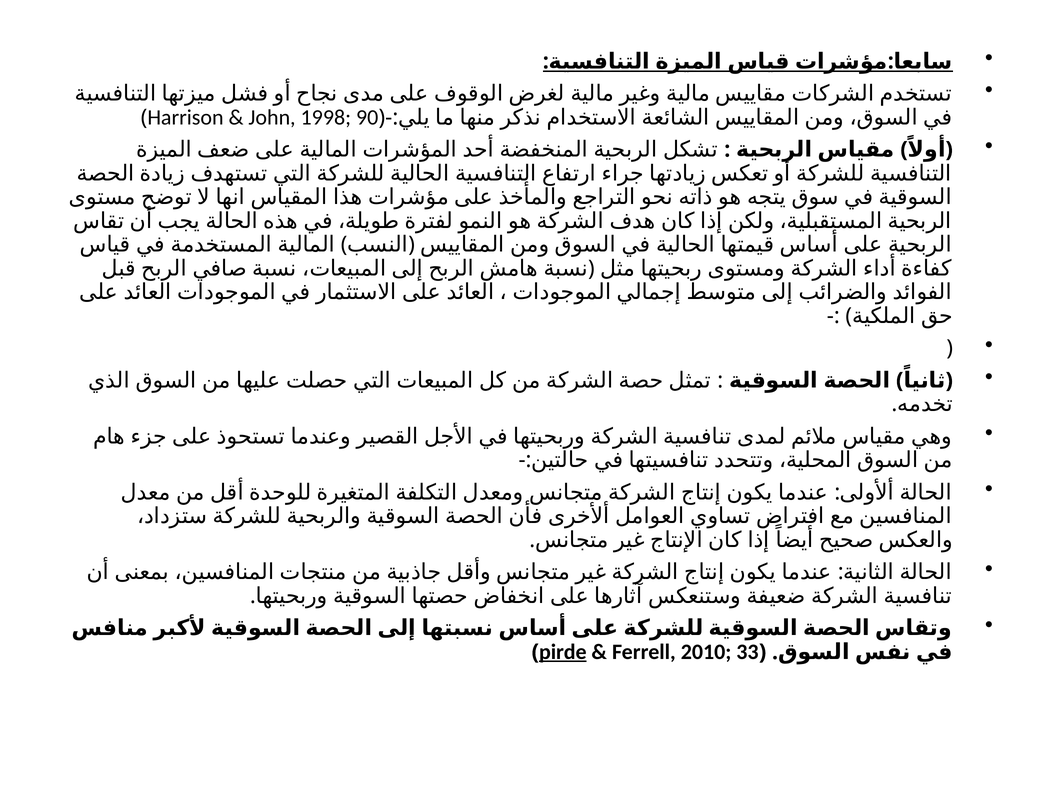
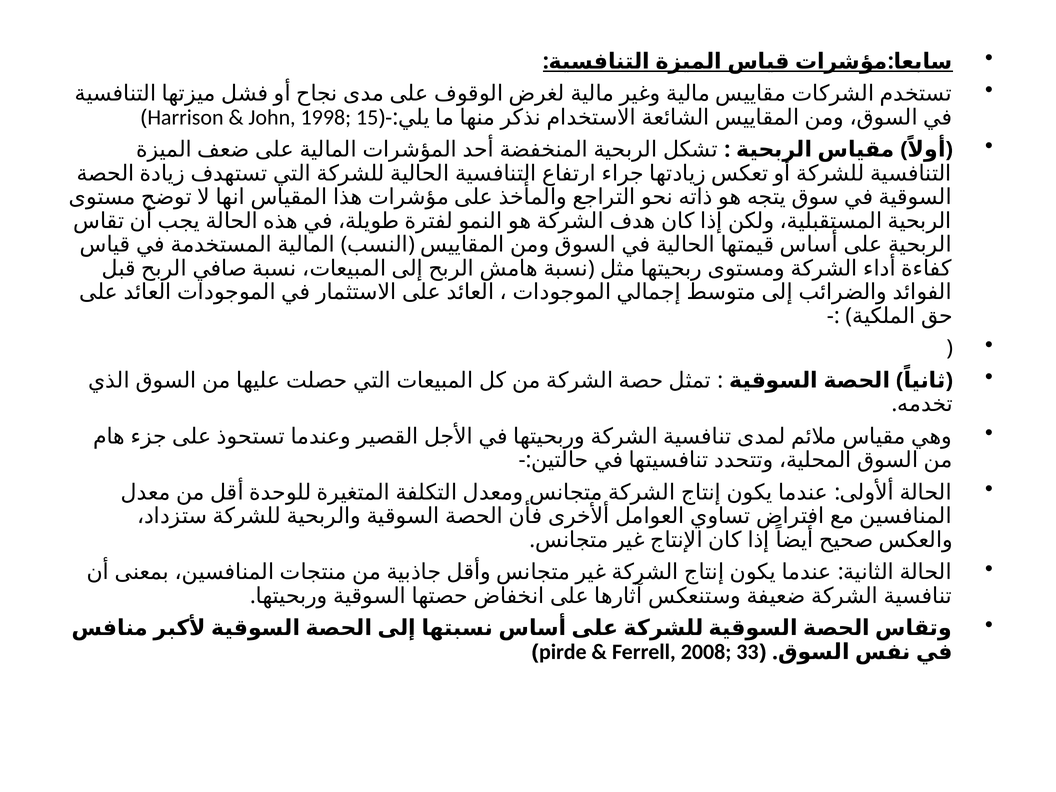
90: 90 -> 15 (367, 117)
pirde underline: present -> none (563, 652)
2010: 2010 -> 2008 (706, 652)
